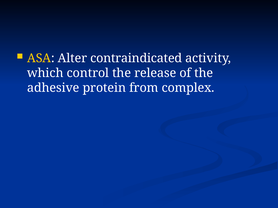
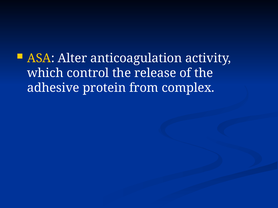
contraindicated: contraindicated -> anticoagulation (136, 58)
